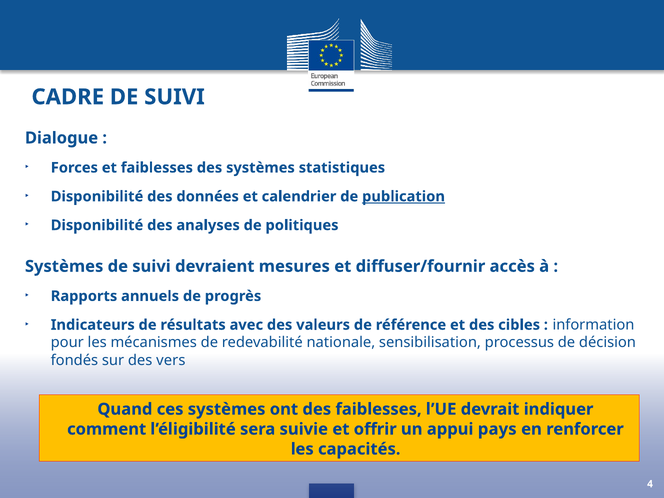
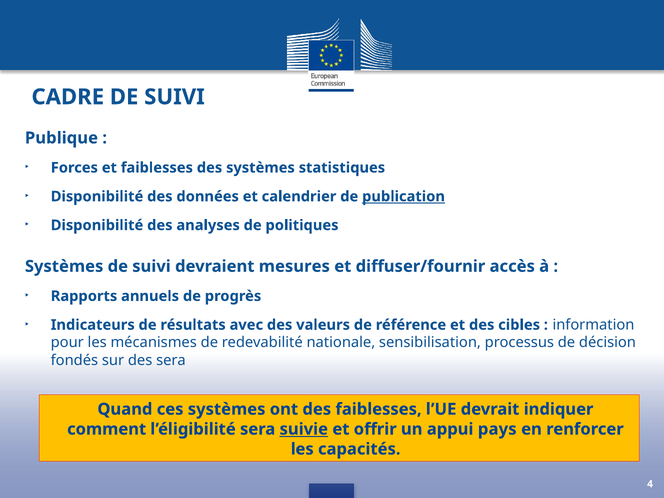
Dialogue: Dialogue -> Publique (61, 138)
des vers: vers -> sera (171, 360)
suivie underline: none -> present (304, 429)
